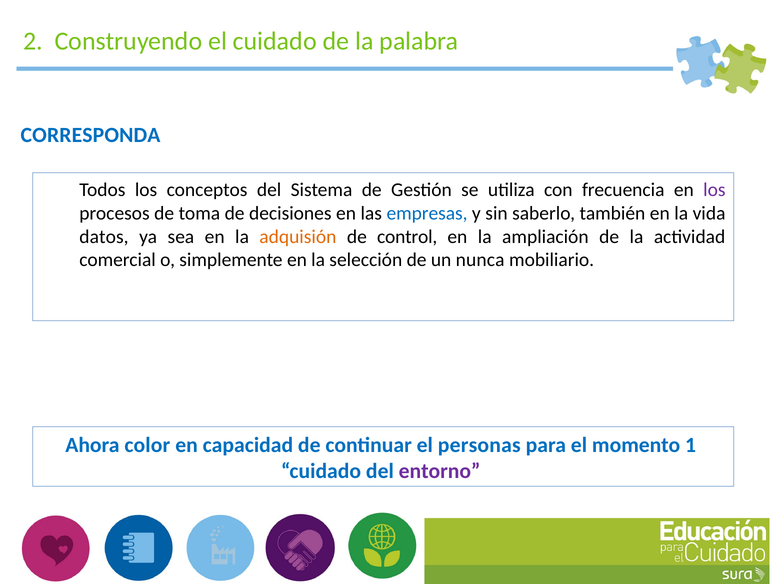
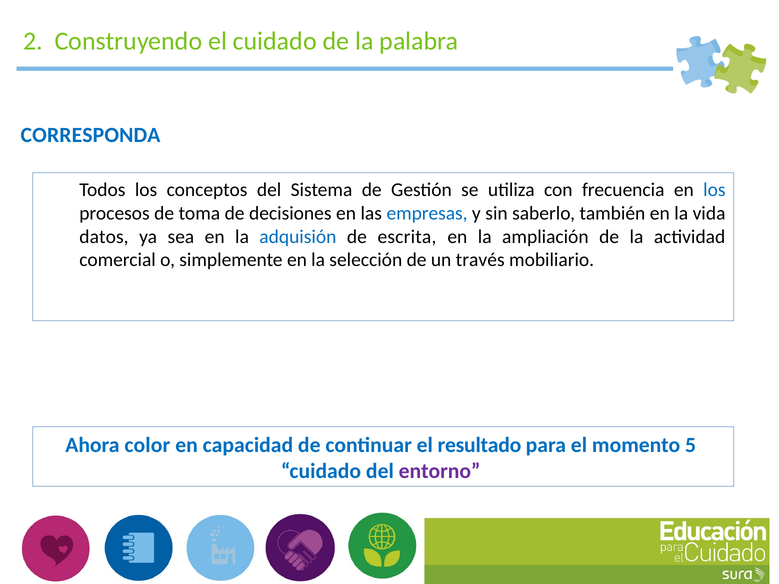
los colour: purple -> blue (714, 190)
adquisión colour: orange -> blue (298, 237)
control: control -> escrita (407, 237)
nunca: nunca -> través (480, 260)
personas: personas -> resultado (479, 445)
1: 1 -> 5 (691, 445)
